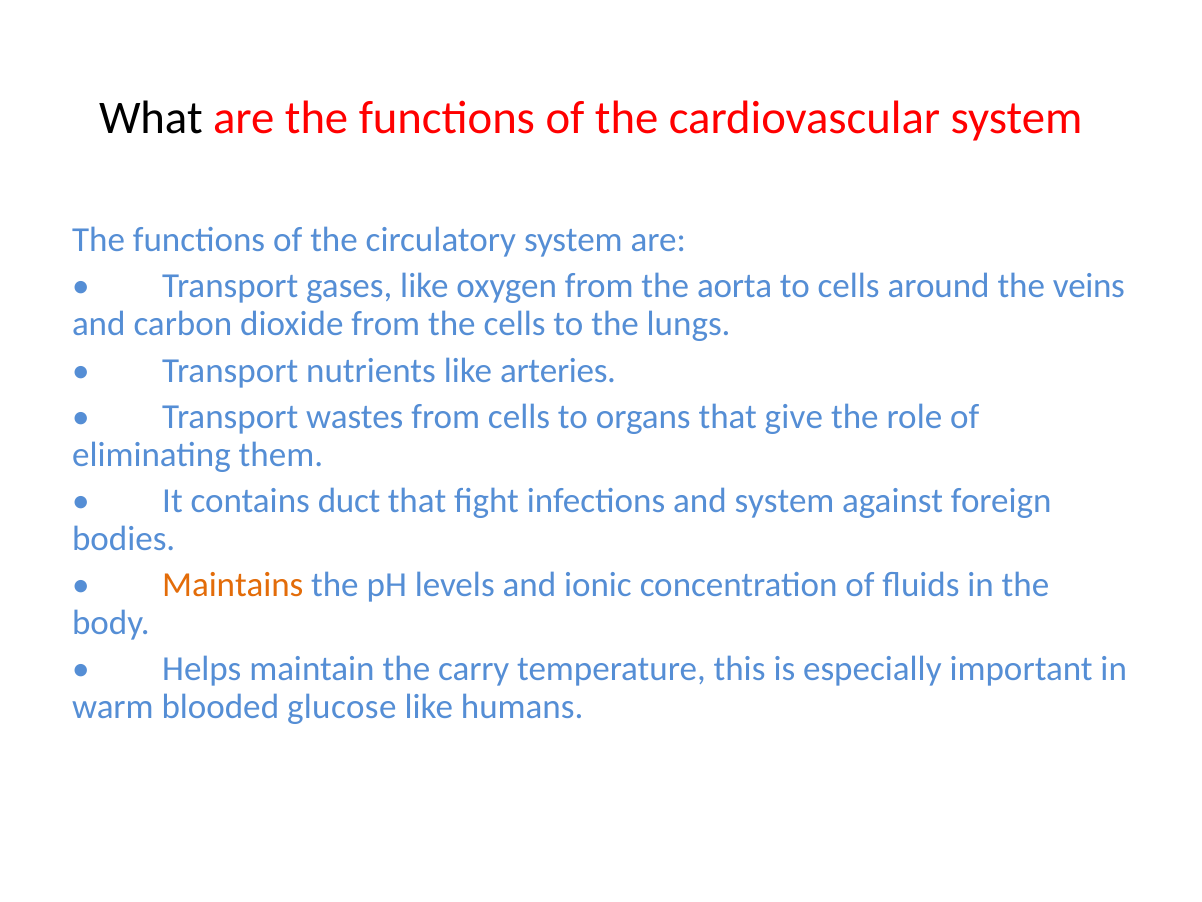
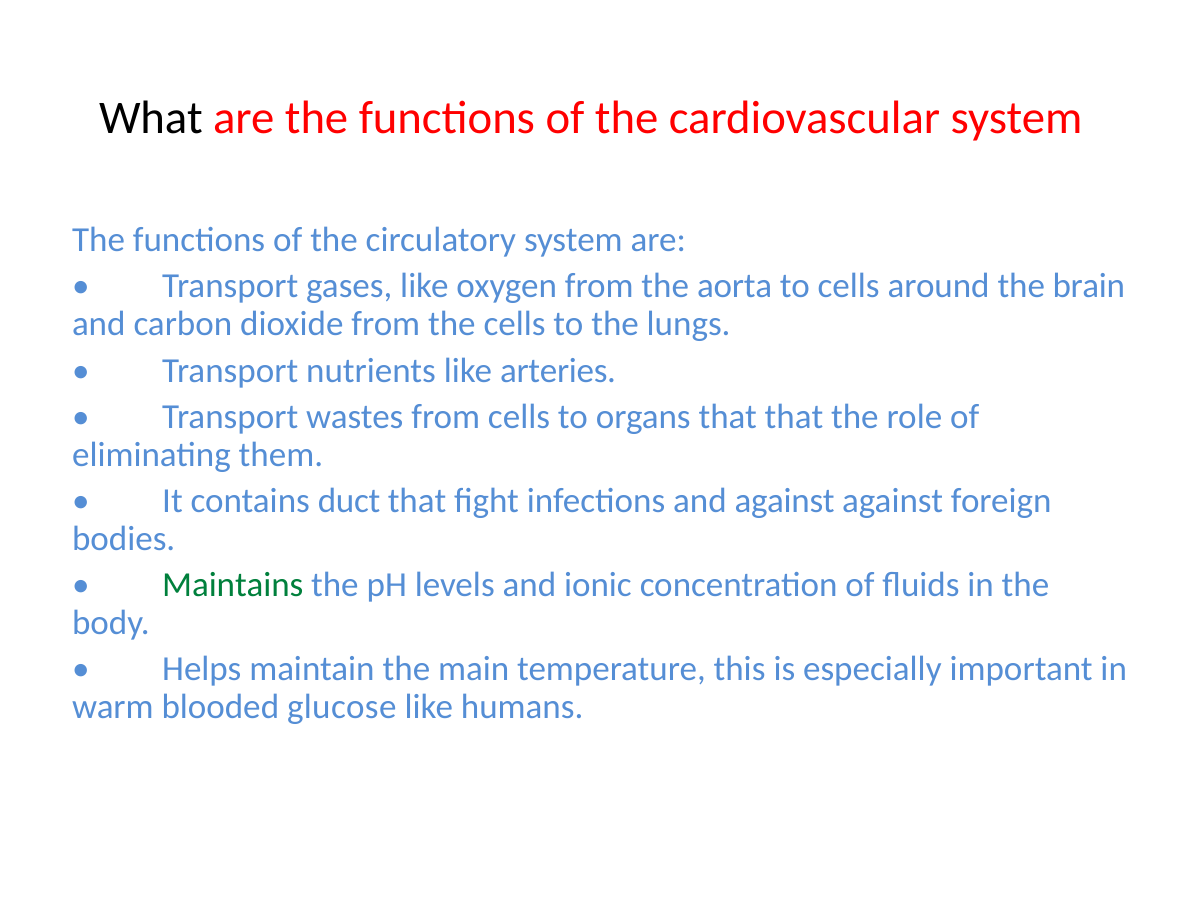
veins: veins -> brain (1089, 286)
that give: give -> that (794, 417)
and system: system -> against (785, 501)
Maintains colour: orange -> green (233, 585)
carry: carry -> main (474, 669)
